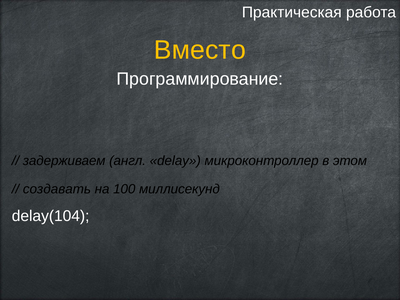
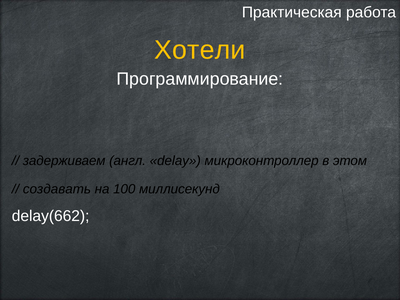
Вместо: Вместо -> Хотели (200, 50)
delay(104: delay(104 -> delay(662 (51, 216)
